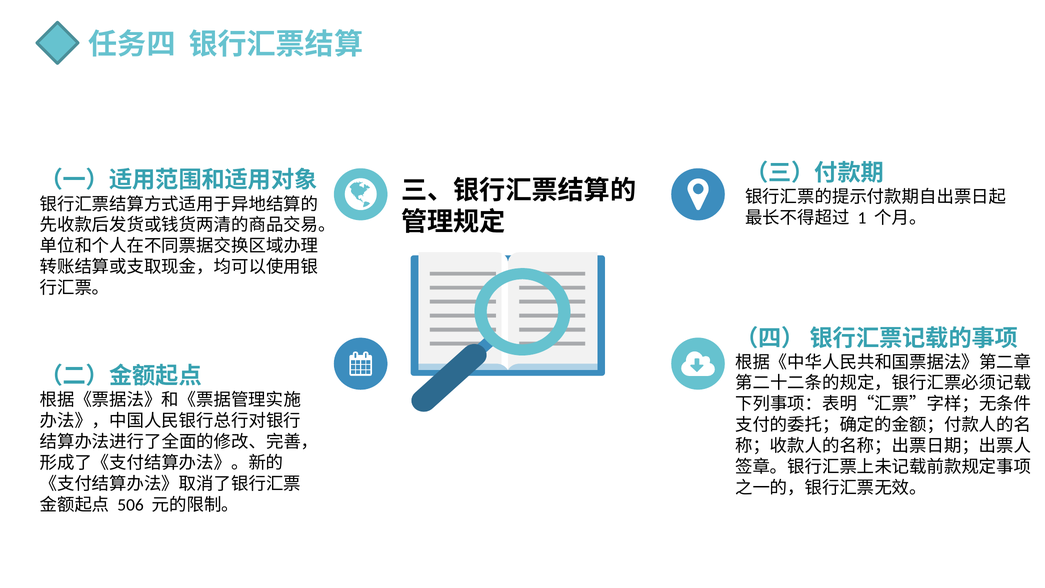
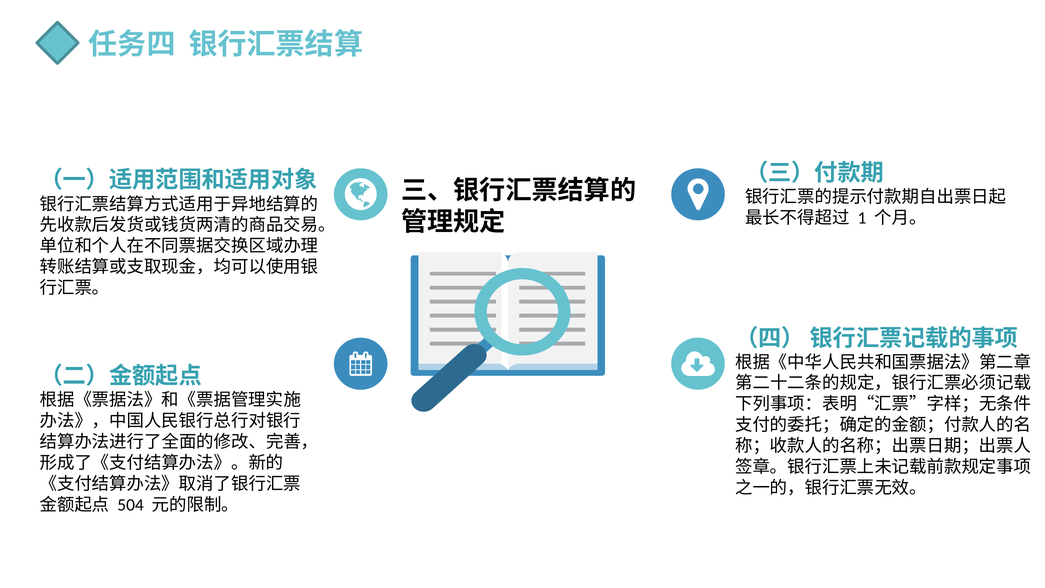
506: 506 -> 504 (131, 505)
